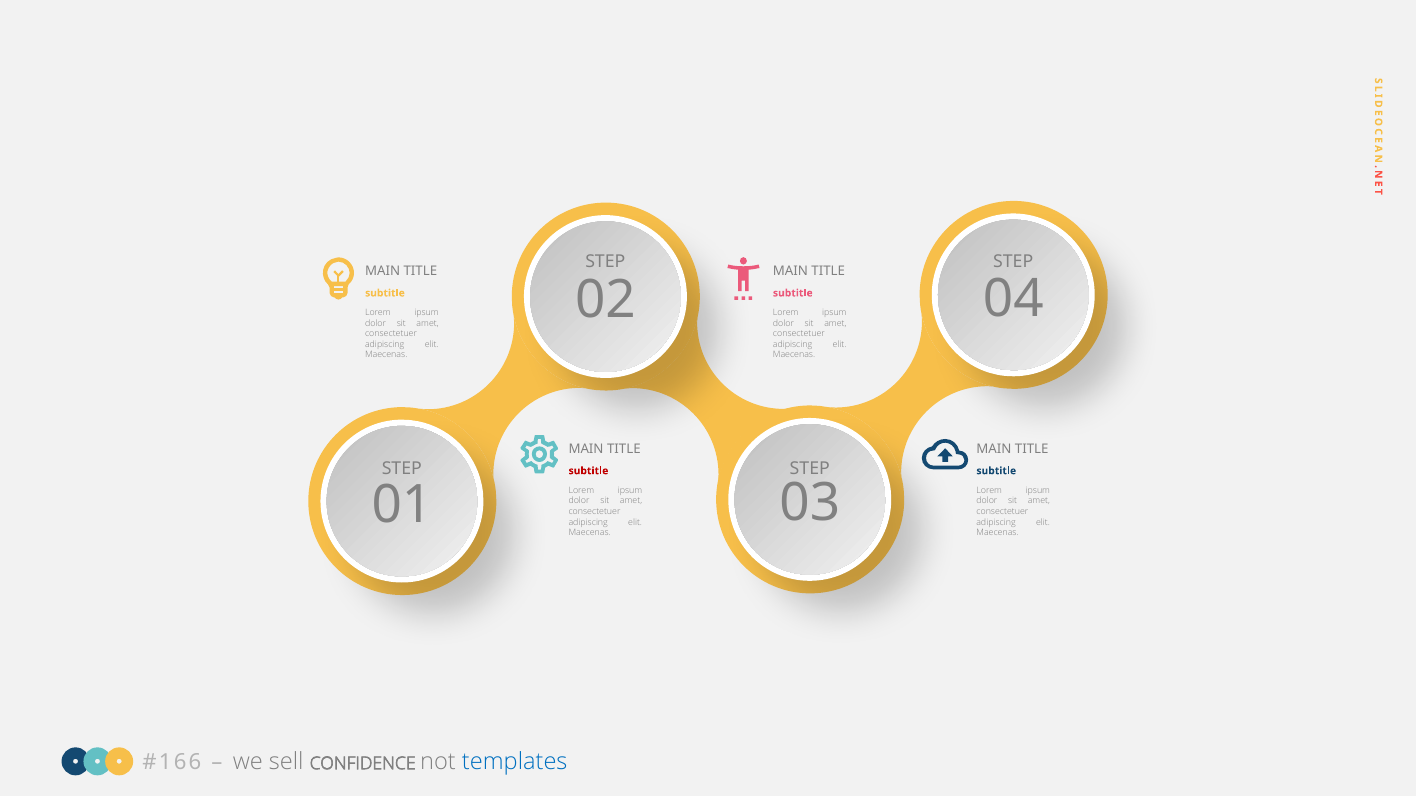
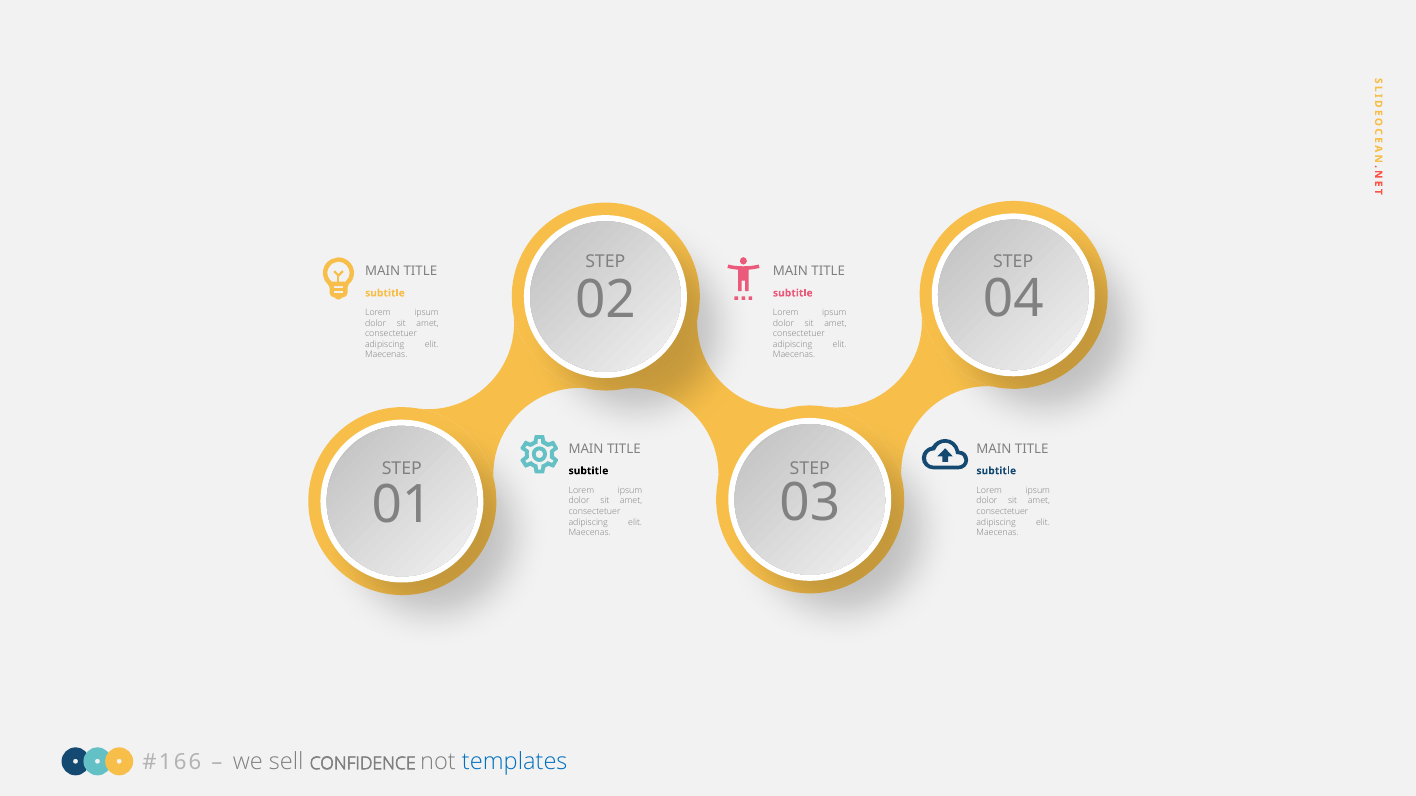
subtitle colour: red -> black (588, 471)
